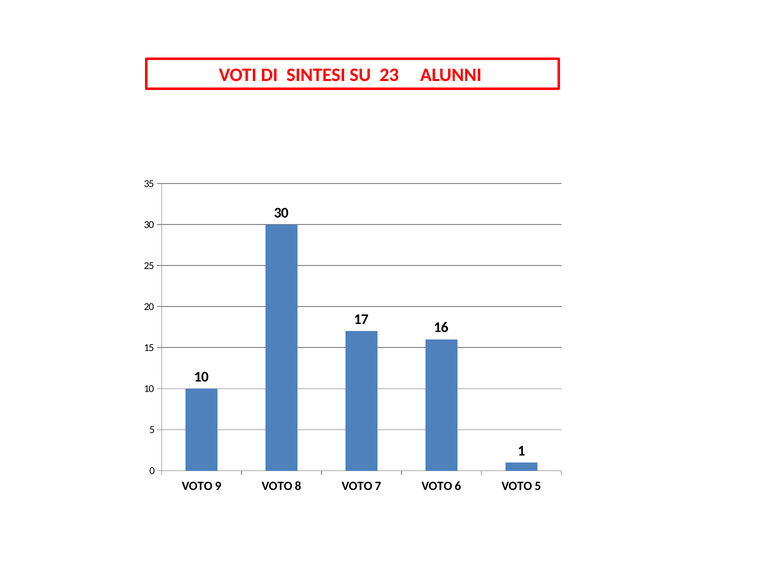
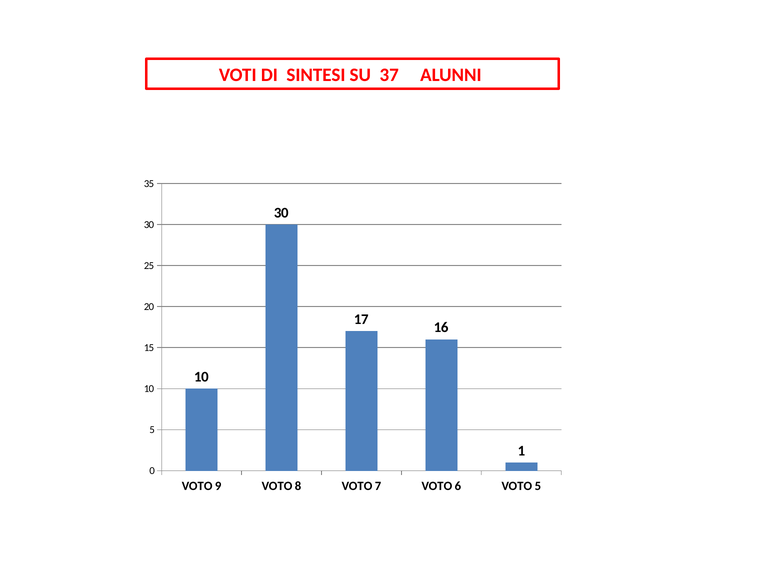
23: 23 -> 37 (389, 75)
